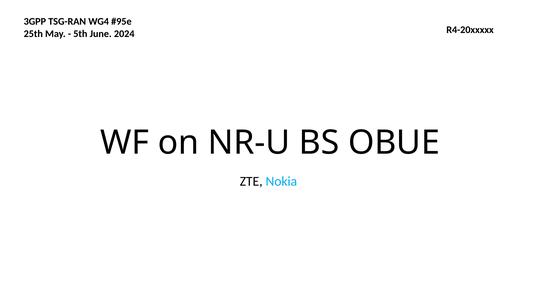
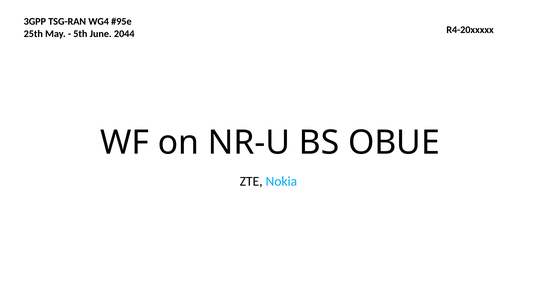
2024: 2024 -> 2044 (124, 34)
